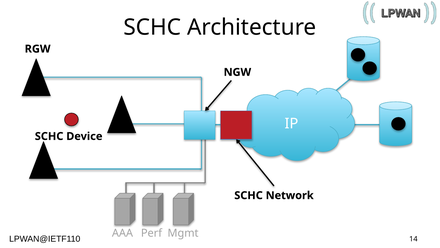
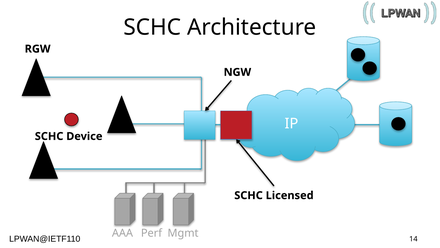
Network: Network -> Licensed (290, 195)
